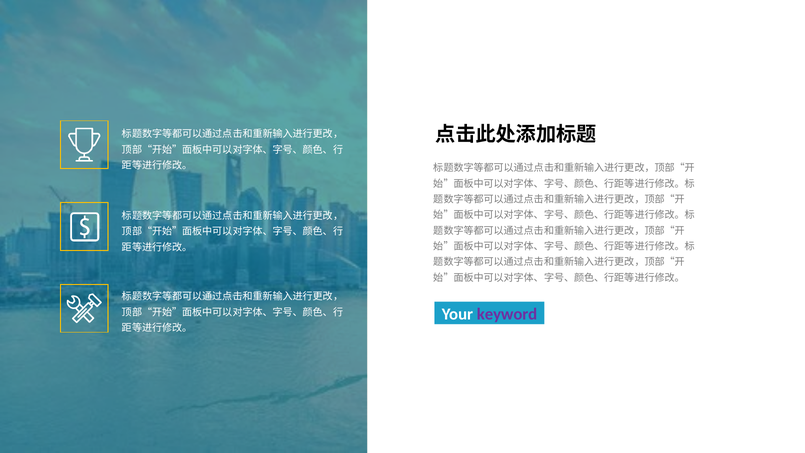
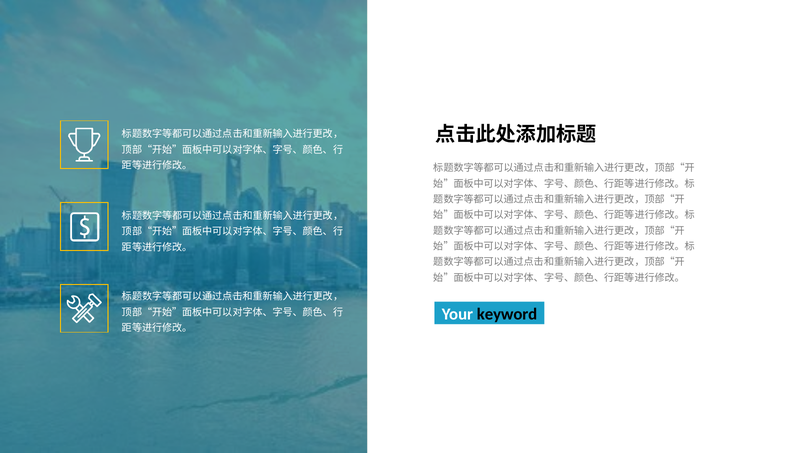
keyword colour: purple -> black (507, 314)
